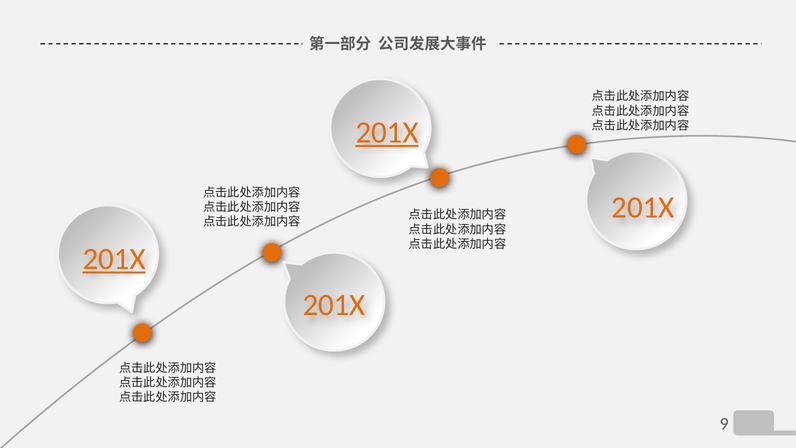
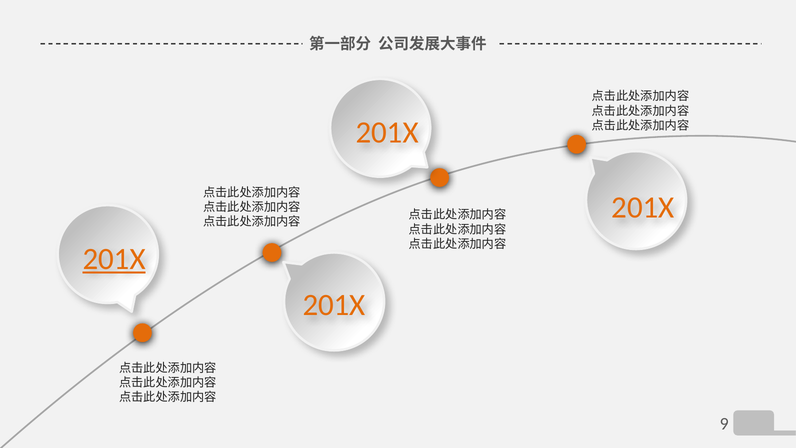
201X underline: present -> none (387, 133)
